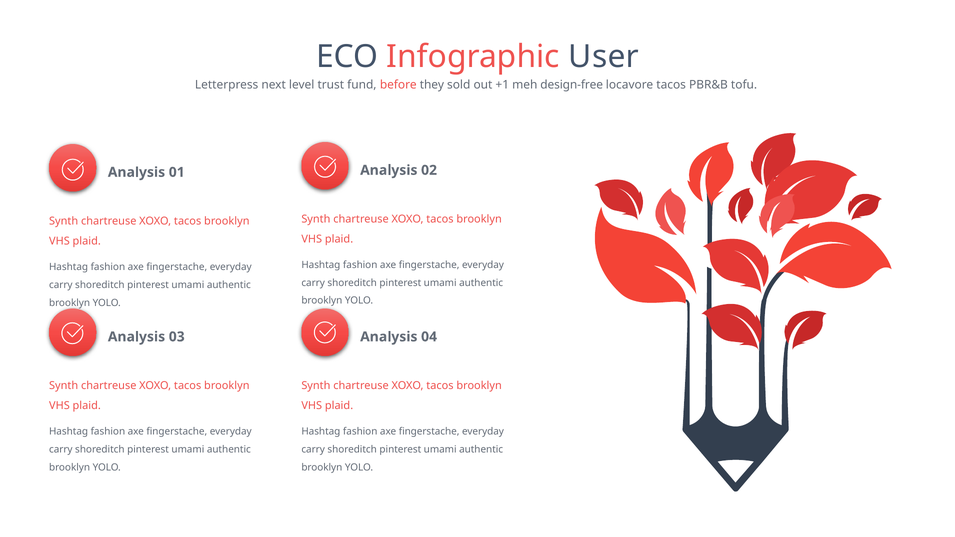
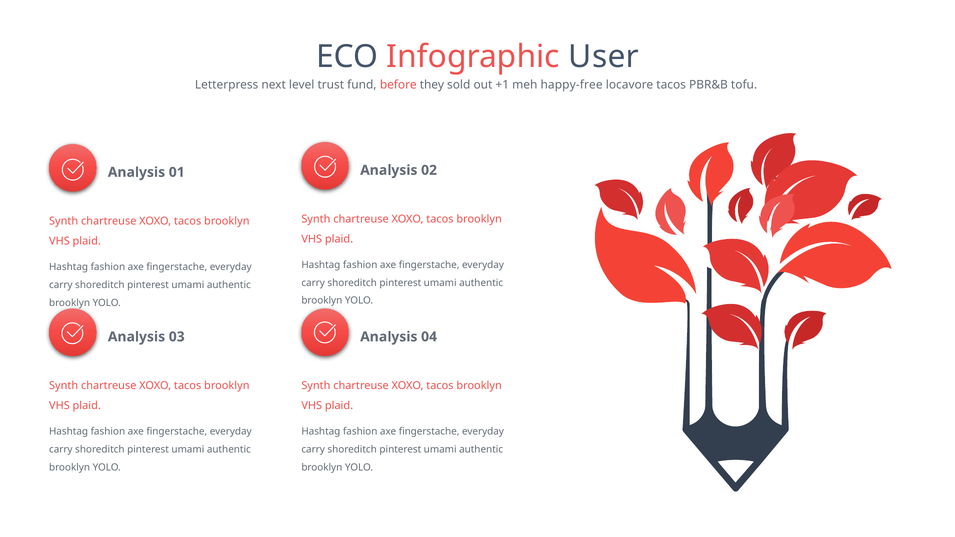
design-free: design-free -> happy-free (572, 85)
